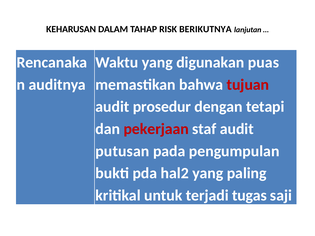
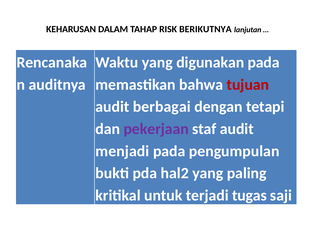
digunakan puas: puas -> pada (264, 63)
prosedur: prosedur -> berbagai (162, 107)
pekerjaan colour: red -> purple (156, 129)
putusan: putusan -> menjadi (122, 151)
